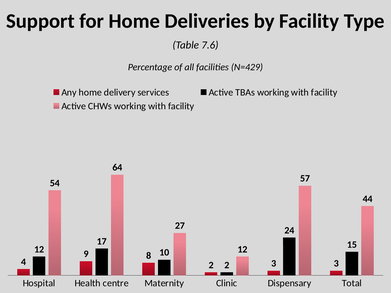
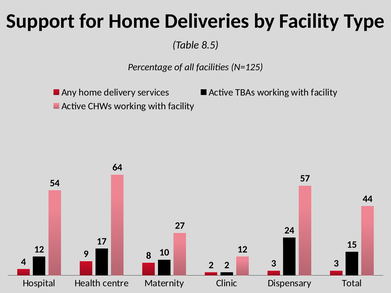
7.6: 7.6 -> 8.5 (210, 45)
N=429: N=429 -> N=125 (247, 67)
